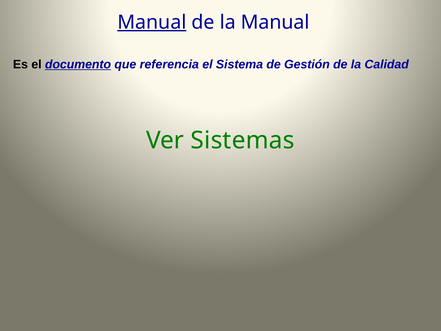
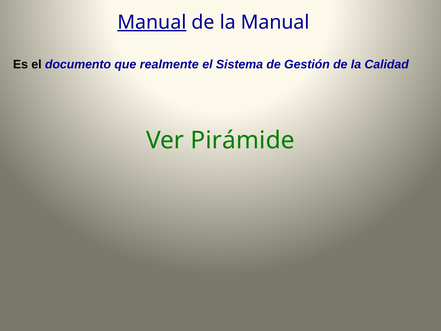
documento underline: present -> none (78, 64)
referencia: referencia -> realmente (169, 64)
Sistemas: Sistemas -> Pirámide (243, 140)
